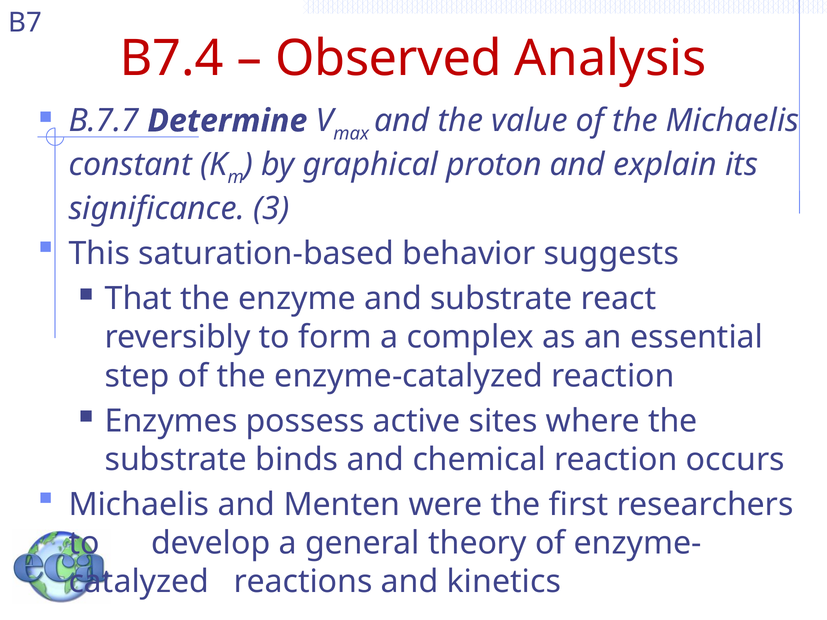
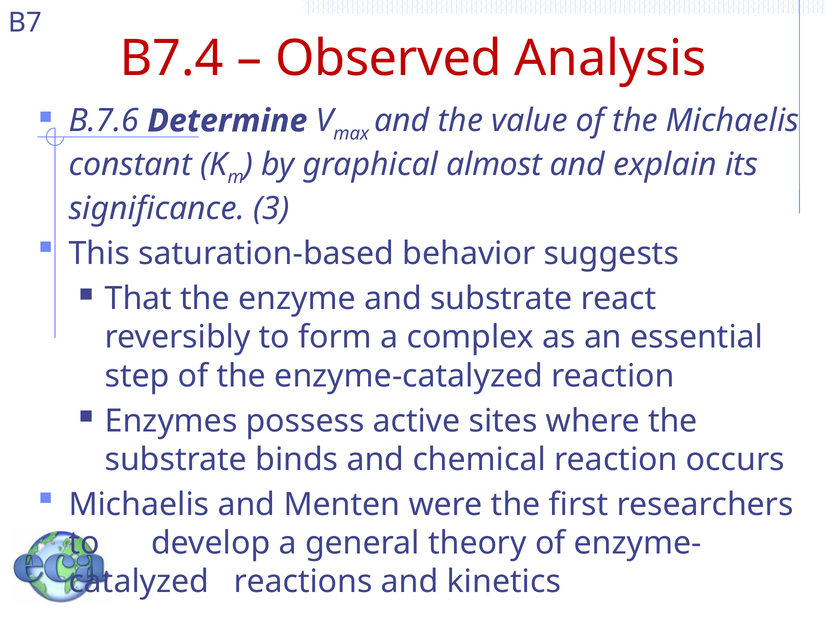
B.7.7: B.7.7 -> B.7.6 (104, 121)
proton: proton -> almost (494, 165)
